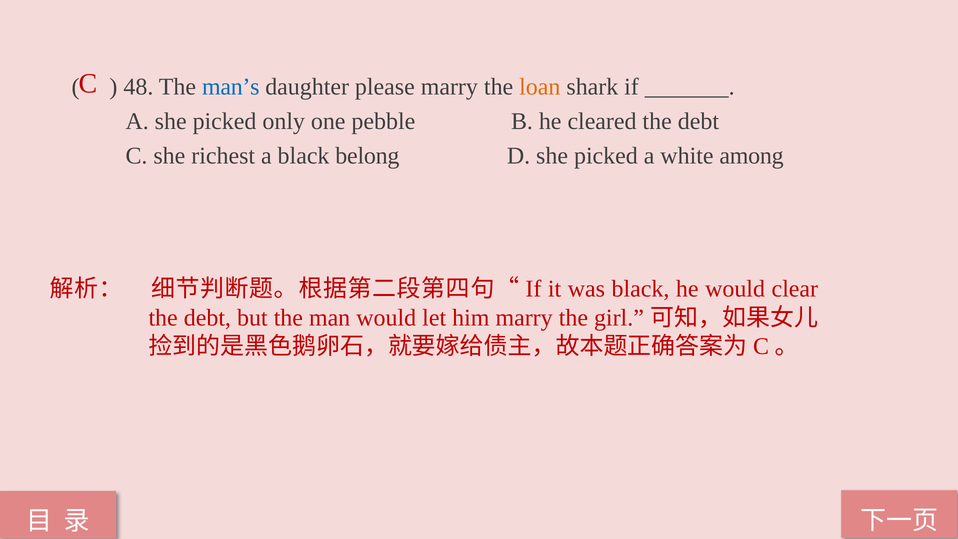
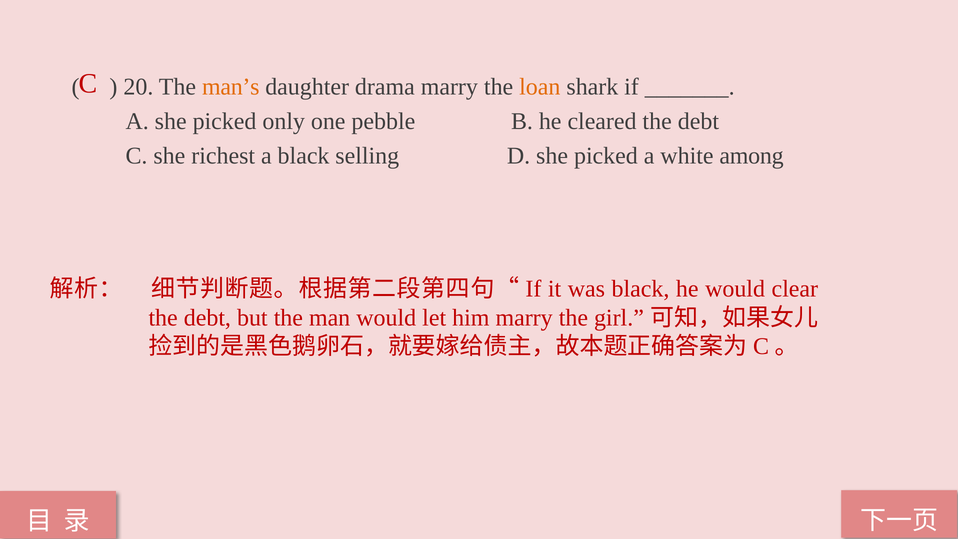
48: 48 -> 20 (138, 87)
man’s colour: blue -> orange (231, 87)
please: please -> drama (385, 87)
belong: belong -> selling (367, 156)
